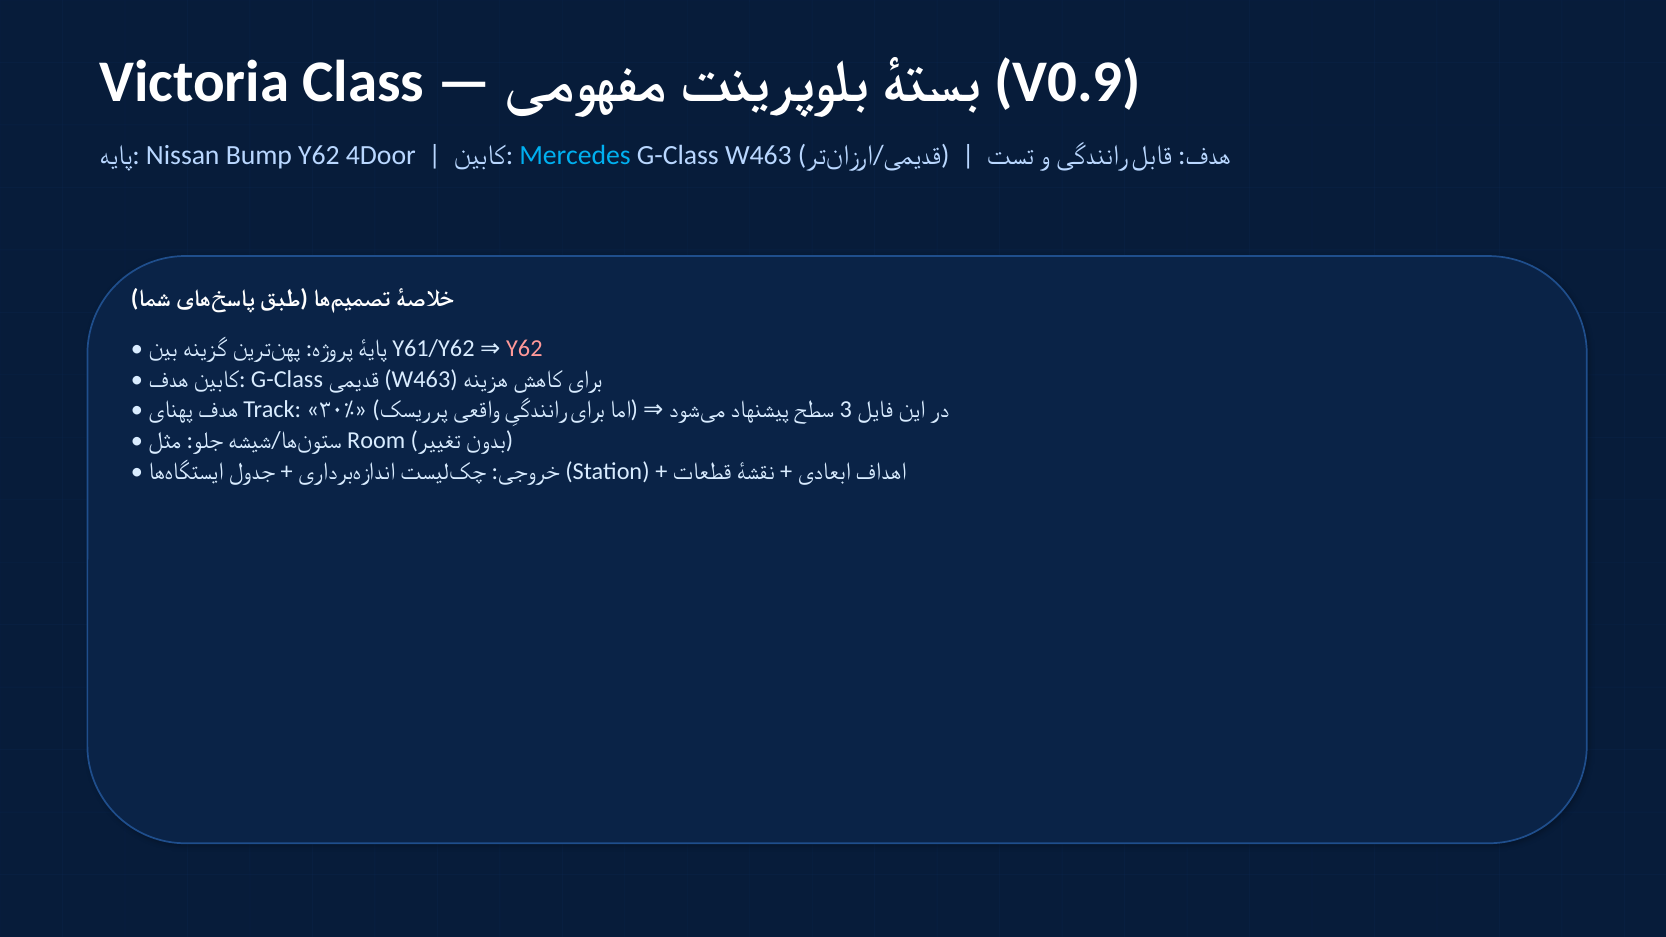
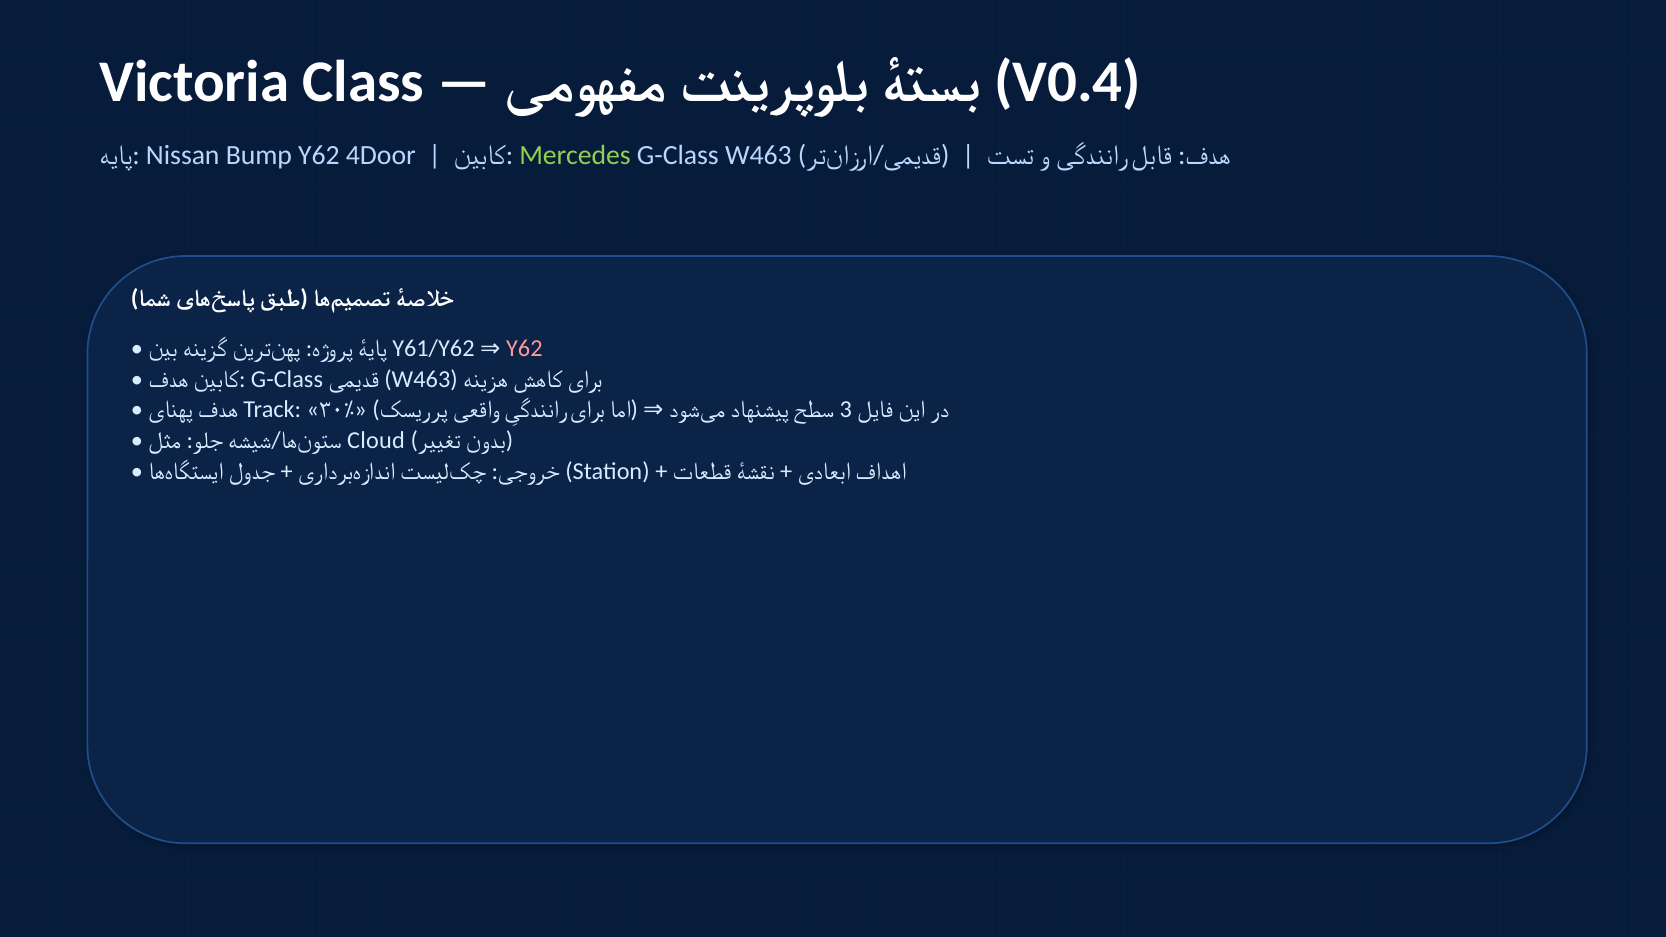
V0.9: V0.9 -> V0.4 (1068, 82)
Mercedes colour: light blue -> light green (575, 156)
Room: Room -> Cloud (376, 440)
